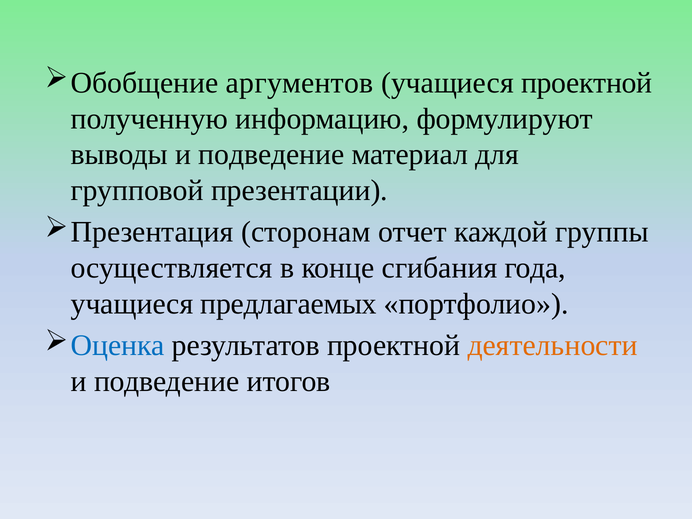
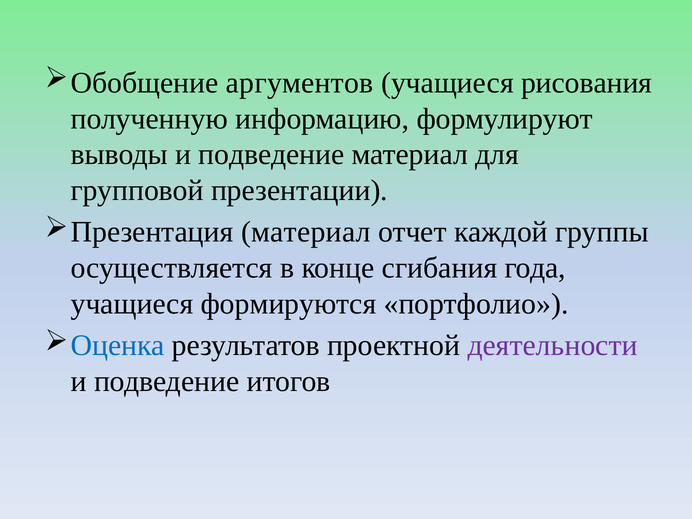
учащиеся проектной: проектной -> рисования (587, 83)
Презентация сторонам: сторонам -> материал (306, 232)
предлагаемых: предлагаемых -> формируются (289, 304)
деятельности colour: orange -> purple (553, 346)
